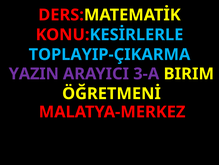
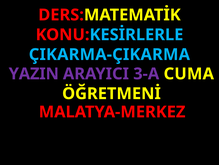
TOPLAYIP-ÇIKARMA: TOPLAYIP-ÇIKARMA -> ÇIKARMA-ÇIKARMA (109, 54)
BIRIM: BIRIM -> CUMA (189, 74)
